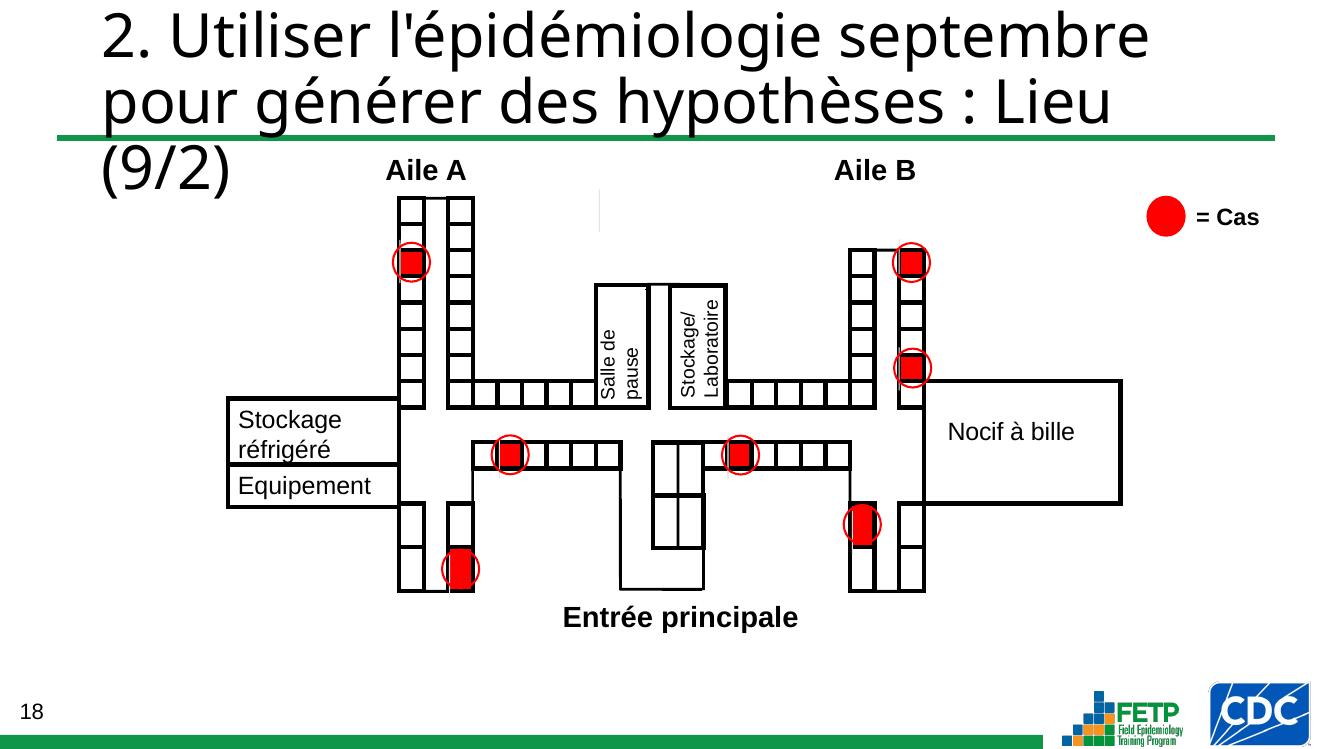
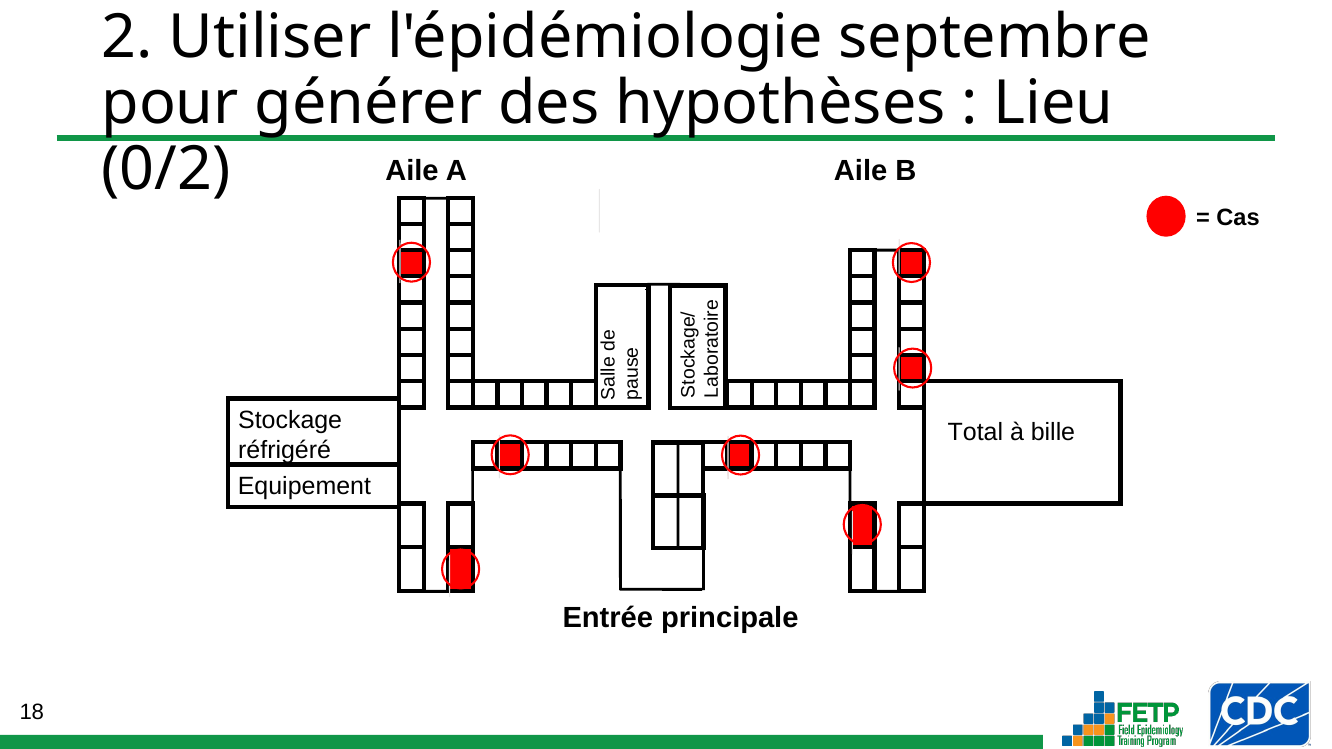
9/2: 9/2 -> 0/2 (166, 169)
Nocif: Nocif -> Total (975, 433)
